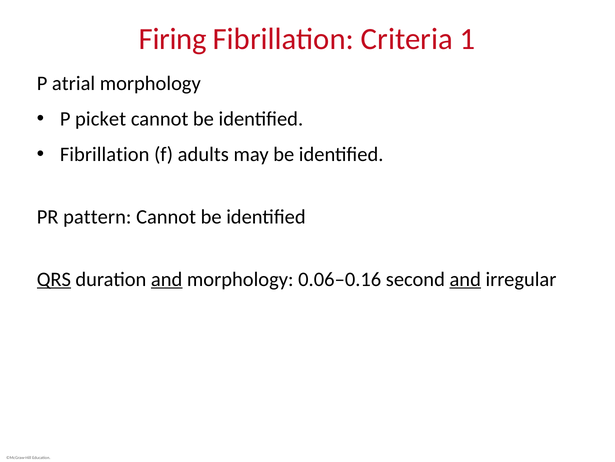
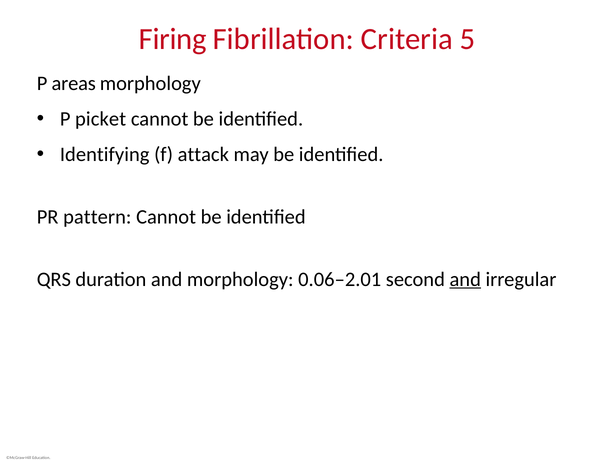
1: 1 -> 5 (468, 39)
atrial: atrial -> areas (74, 83)
Fibrillation: Fibrillation -> Identifying (105, 154)
adults: adults -> attack (203, 154)
QRS underline: present -> none (54, 279)
and underline: present -> none (167, 279)
0.06‒0.16: 0.06‒0.16 -> 0.06‒2.01 (340, 279)
